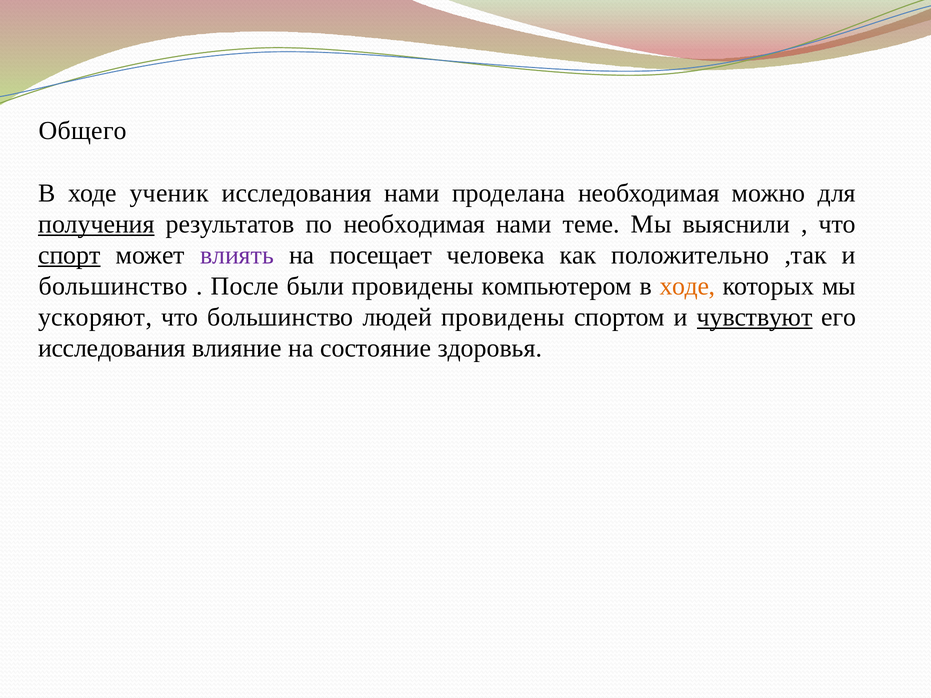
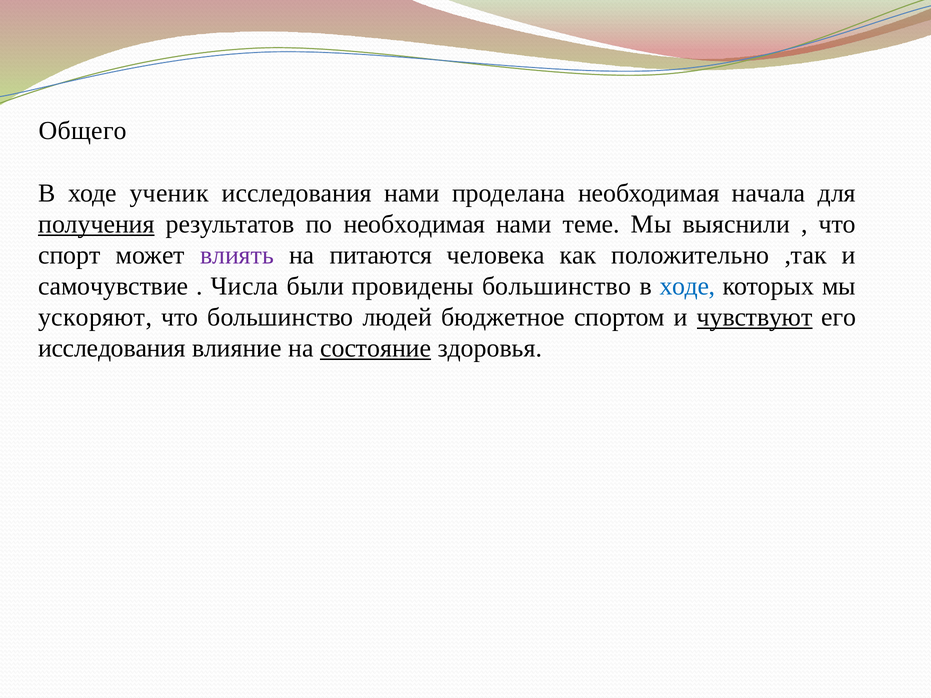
можно: можно -> начала (769, 193)
спорт underline: present -> none (69, 255)
посещает: посещает -> питаются (381, 255)
большинство: большинство -> самочувствие (113, 286)
После: После -> Числа (245, 286)
провидены компьютером: компьютером -> большинство (557, 286)
ходе colour: orange -> blue (687, 286)
людей провидены: провидены -> бюджетное (503, 317)
состояние underline: none -> present (376, 348)
